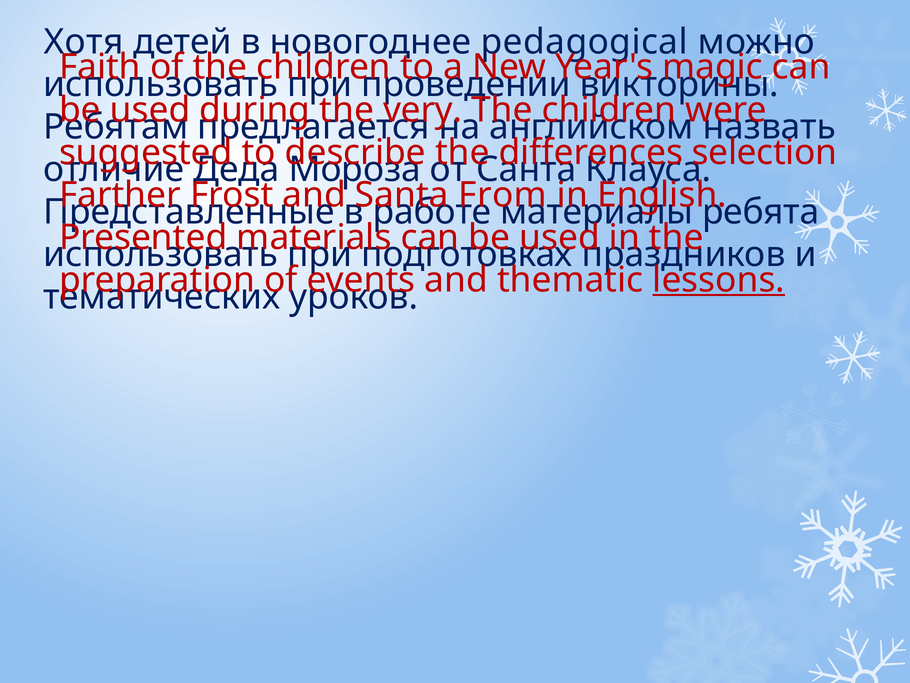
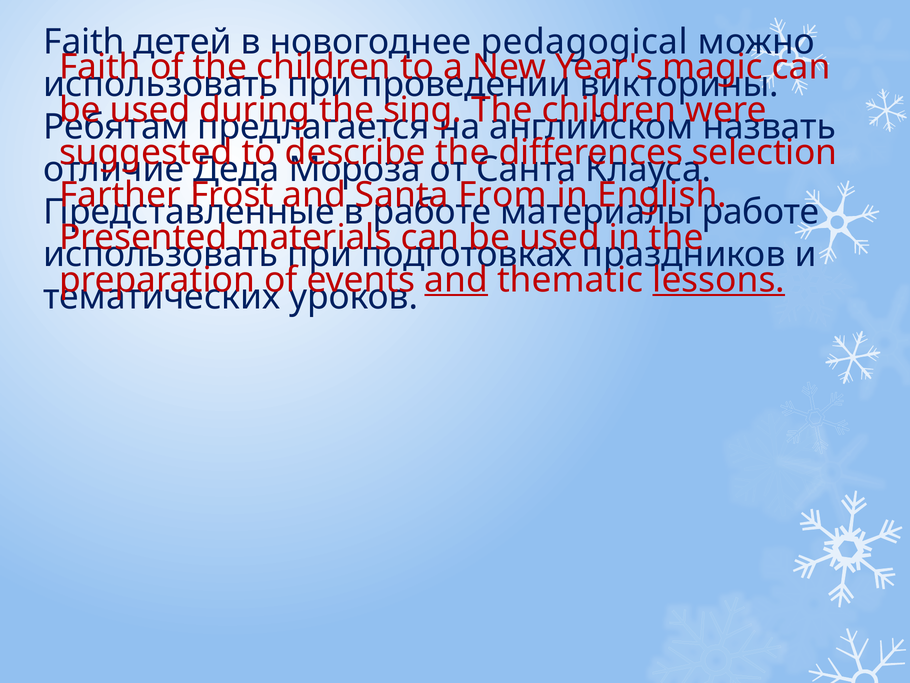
Хотя: Хотя -> Faith (84, 42)
very: very -> sing (423, 110)
ребята: ребята -> работе (761, 212)
and underline: none -> present (456, 280)
